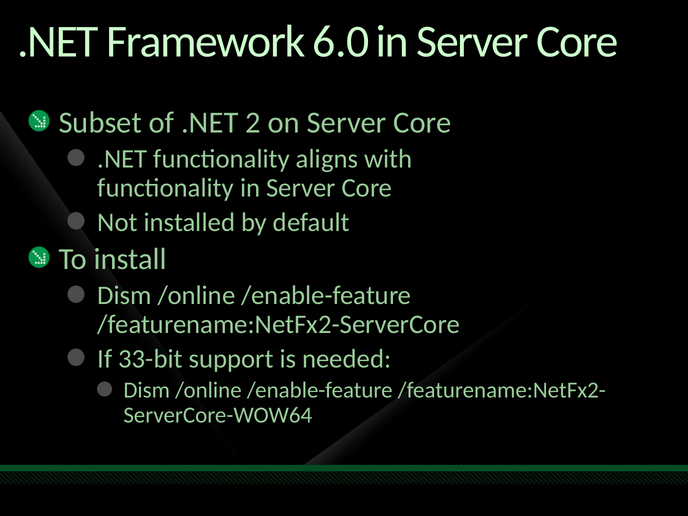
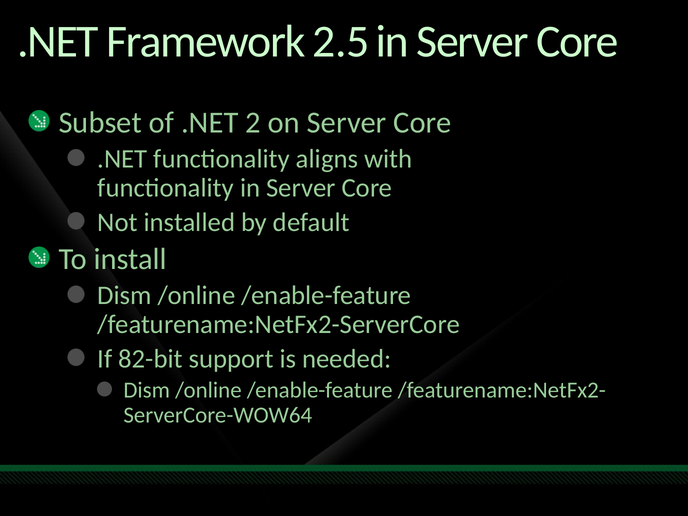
6.0: 6.0 -> 2.5 (341, 42)
33-bit: 33-bit -> 82-bit (150, 359)
